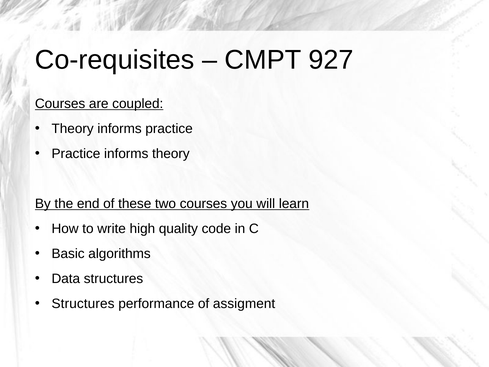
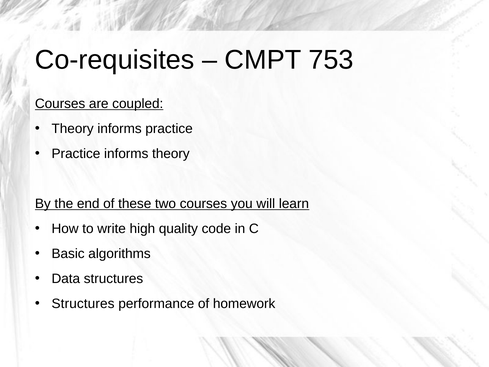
927: 927 -> 753 (331, 60)
assigment: assigment -> homework (244, 303)
